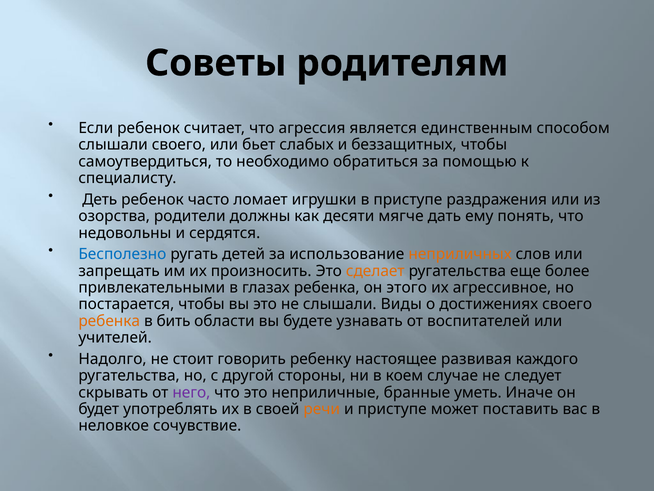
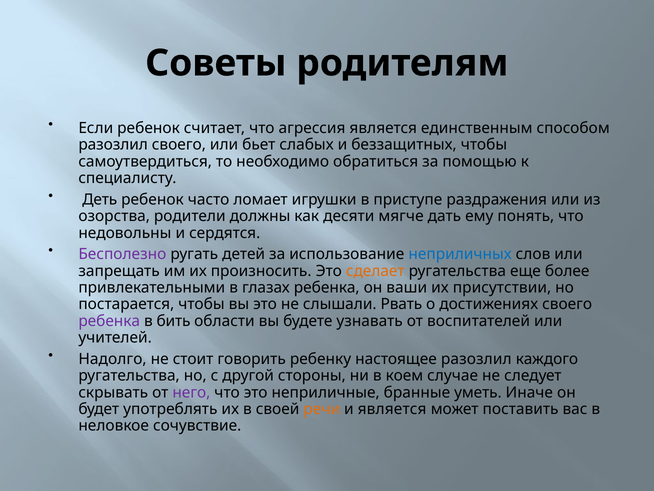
слышали: слышали -> разозлил (113, 145)
Бесполезно colour: blue -> purple (122, 254)
неприличных colour: orange -> blue (460, 254)
этого: этого -> ваши (407, 287)
агрессивное: агрессивное -> присутствии (502, 287)
Виды: Виды -> Рвать (401, 304)
ребенка colour: orange -> purple (109, 321)
настоящее развивая: развивая -> разозлил (476, 359)
и приступе: приступе -> является (392, 409)
